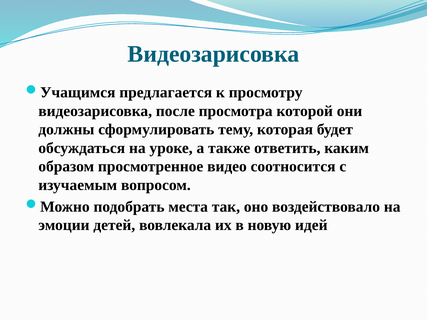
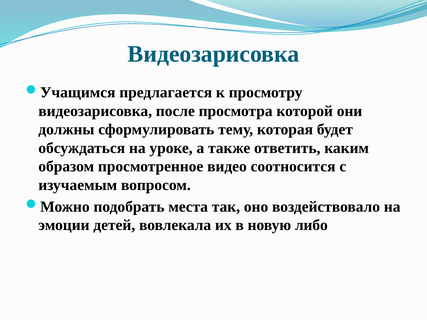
идей: идей -> либо (311, 225)
